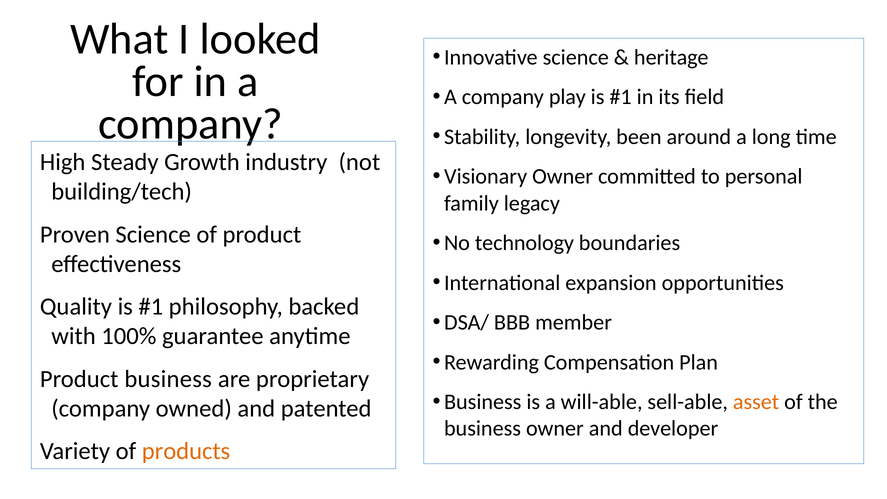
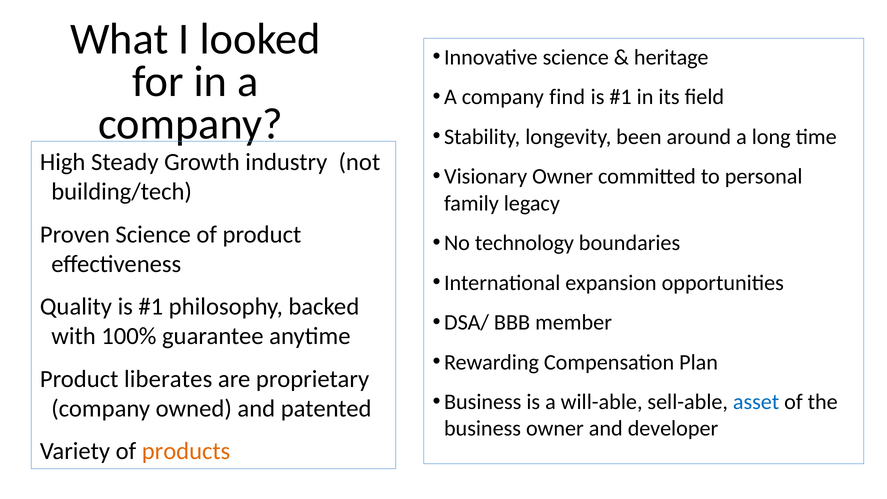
play: play -> find (567, 97)
Product business: business -> liberates (168, 379)
asset colour: orange -> blue (756, 402)
